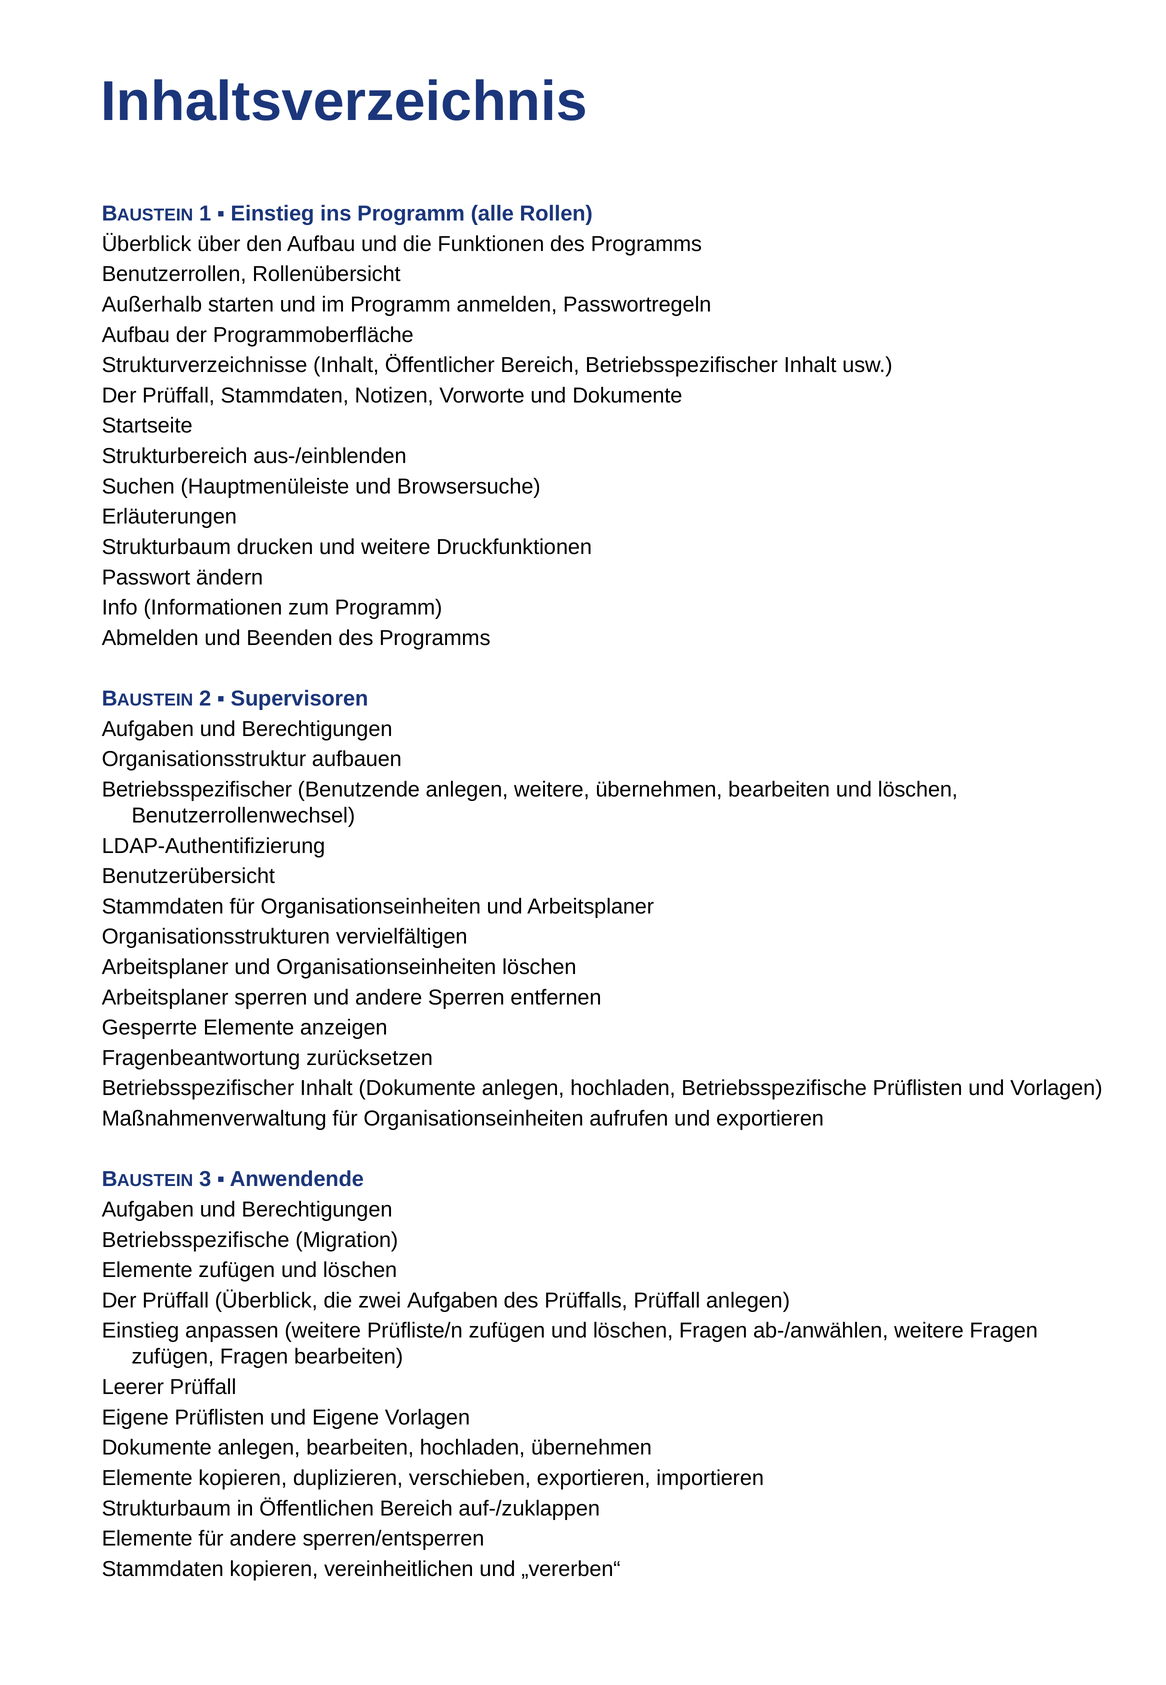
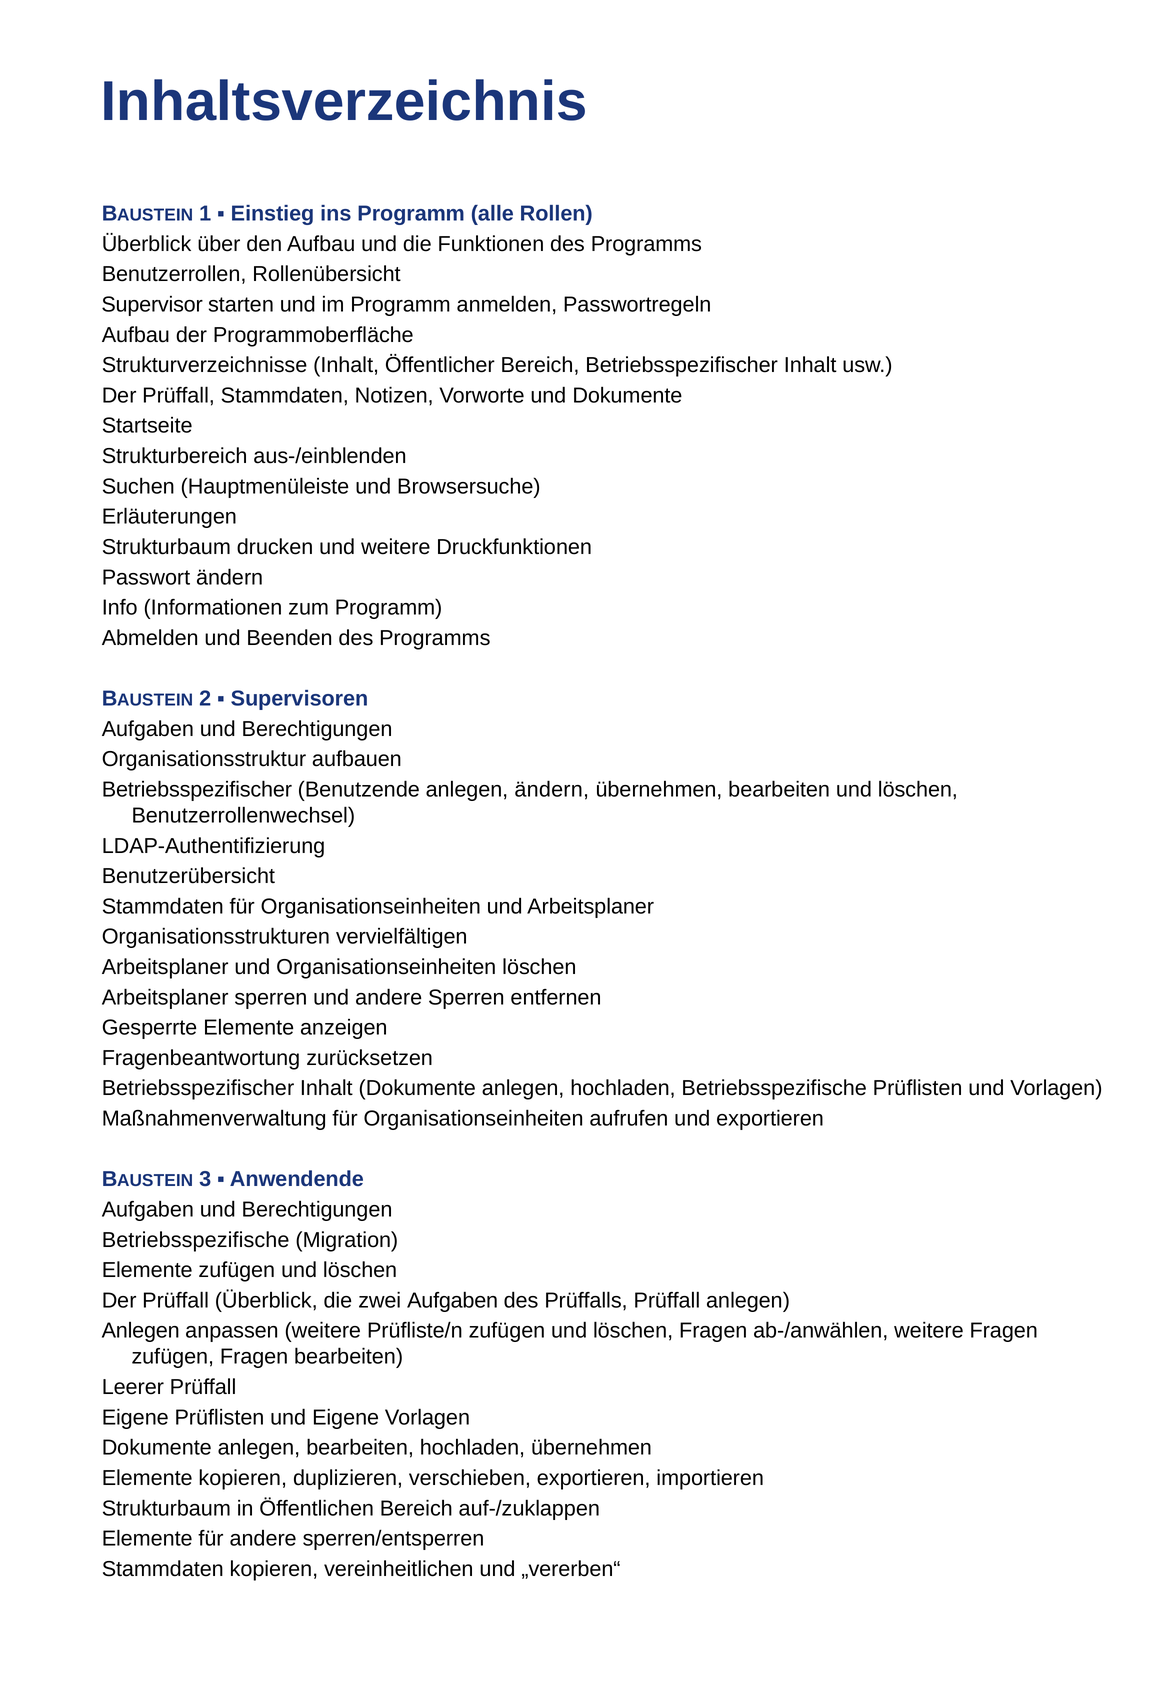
Außerhalb: Außerhalb -> Supervisor (152, 304)
anlegen weitere: weitere -> ändern (552, 789)
Einstieg: Einstieg -> Anlegen (141, 1330)
